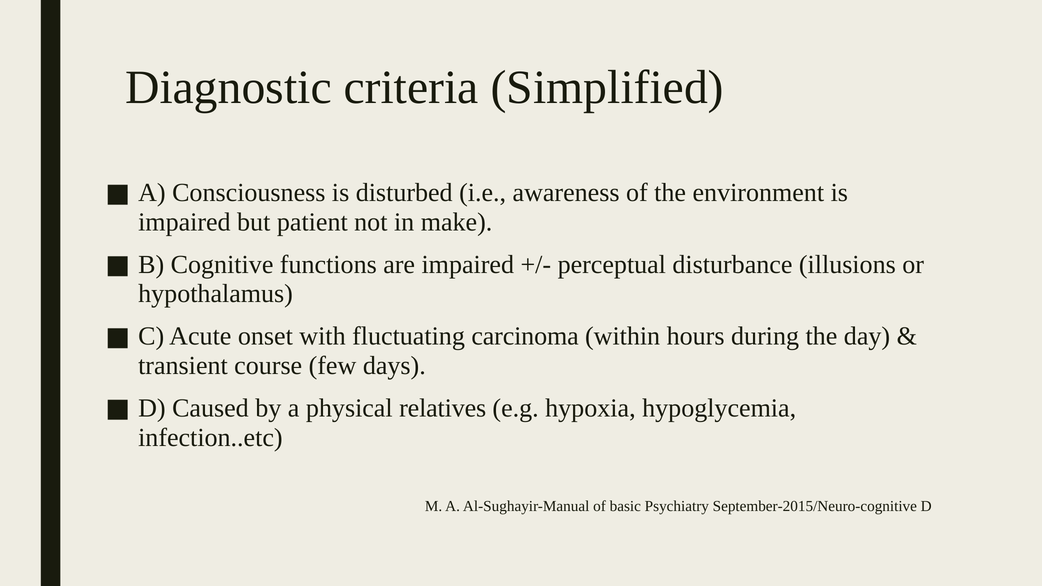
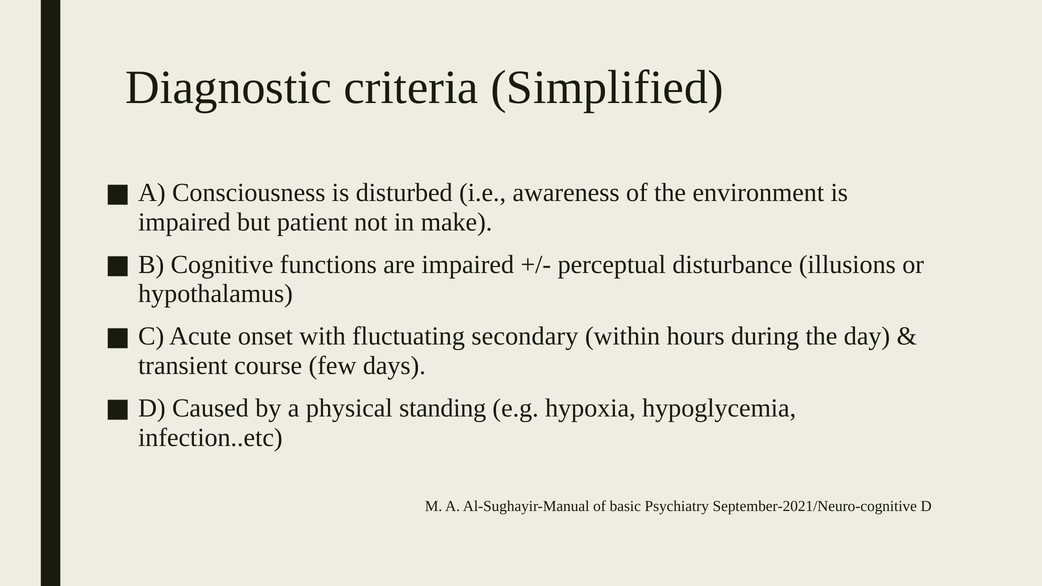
carcinoma: carcinoma -> secondary (525, 336)
relatives: relatives -> standing (443, 408)
September-2015/Neuro-cognitive: September-2015/Neuro-cognitive -> September-2021/Neuro-cognitive (815, 506)
